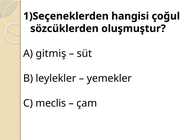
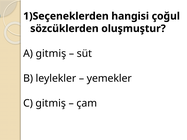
C meclis: meclis -> gitmiş (51, 103)
